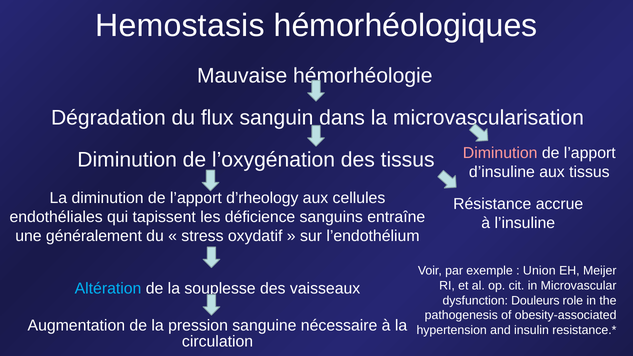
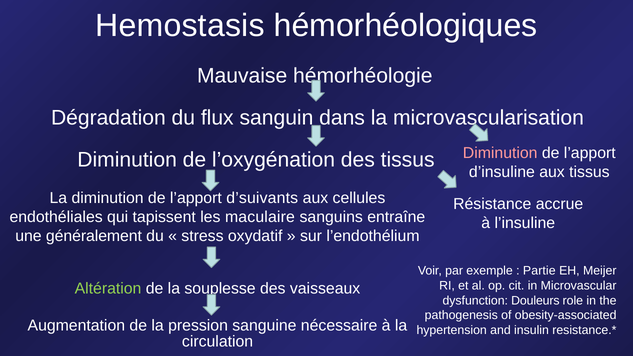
d’rheology: d’rheology -> d’suivants (262, 198)
déficience: déficience -> maculaire (260, 217)
Union: Union -> Partie (539, 271)
Altération colour: light blue -> light green (108, 289)
